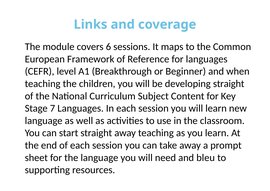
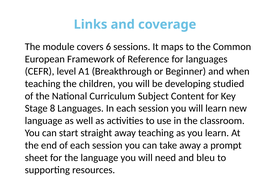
developing straight: straight -> studied (229, 84)
7: 7 -> 8 (53, 108)
